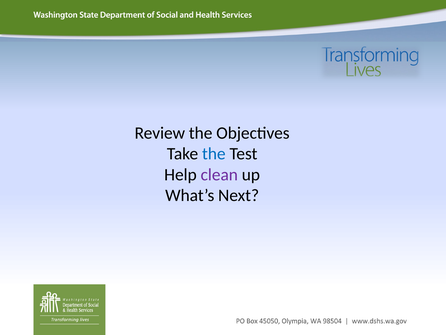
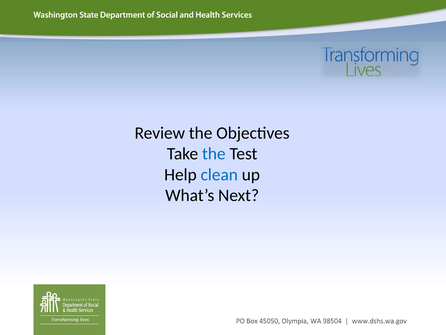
clean colour: purple -> blue (219, 174)
